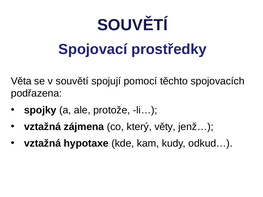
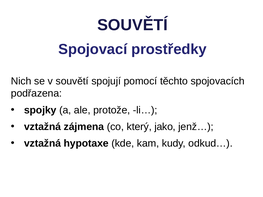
Věta: Věta -> Nich (21, 81)
věty: věty -> jako (165, 127)
